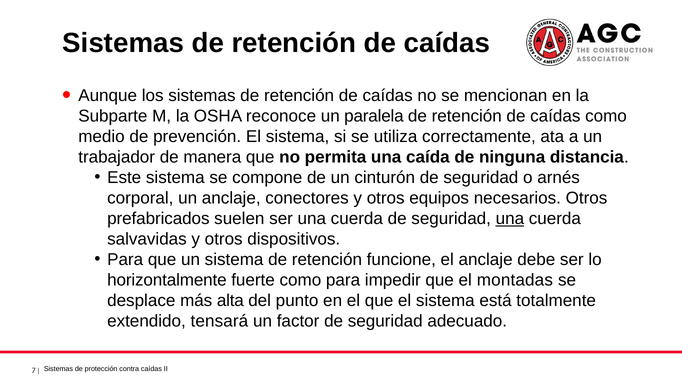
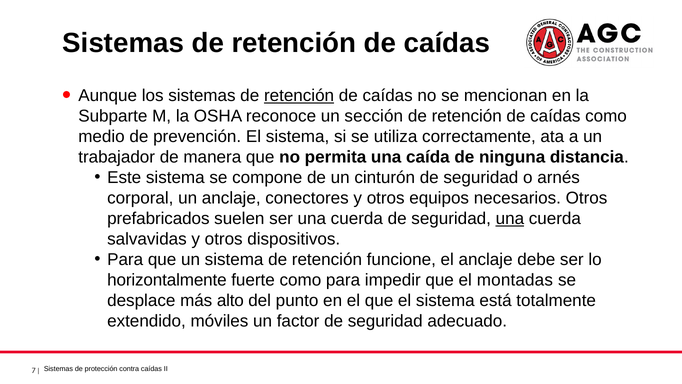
retención underline: none -> present (299, 96)
paralela: paralela -> sección (374, 116)
alta: alta -> alto (230, 300)
tensará: tensará -> móviles (219, 321)
